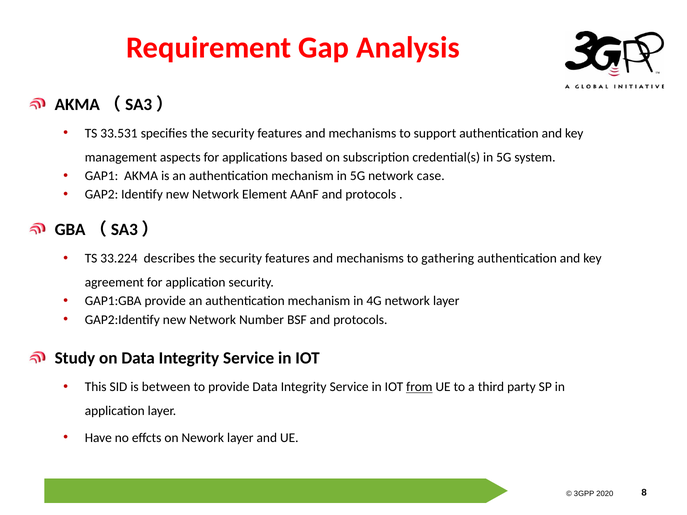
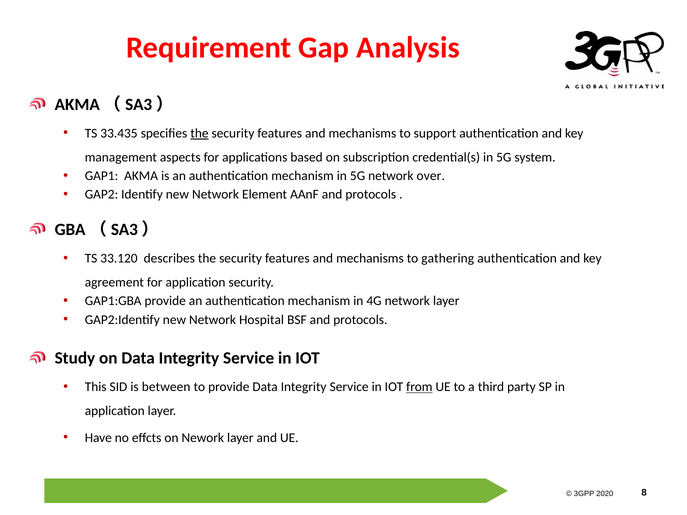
33.531: 33.531 -> 33.435 (119, 133)
the underline: none -> present (199, 133)
case: case -> over (431, 176)
33.224: 33.224 -> 33.120 (119, 258)
Number: Number -> Hospital (262, 320)
